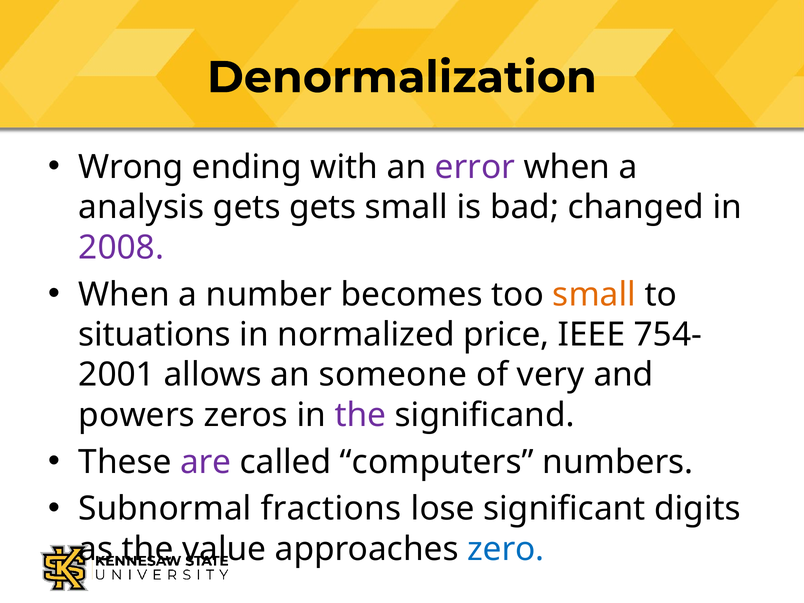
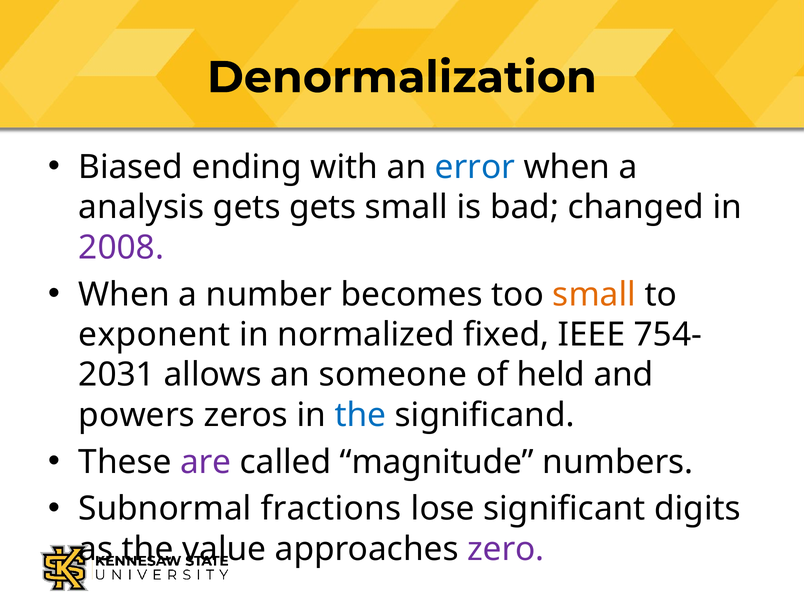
Wrong: Wrong -> Biased (131, 167)
error colour: purple -> blue (475, 167)
situations: situations -> exponent (154, 335)
price: price -> fixed (506, 335)
2001: 2001 -> 2031 (117, 375)
very: very -> held (551, 375)
the colour: purple -> blue (360, 415)
computers: computers -> magnitude (437, 462)
zero colour: blue -> purple (506, 549)
